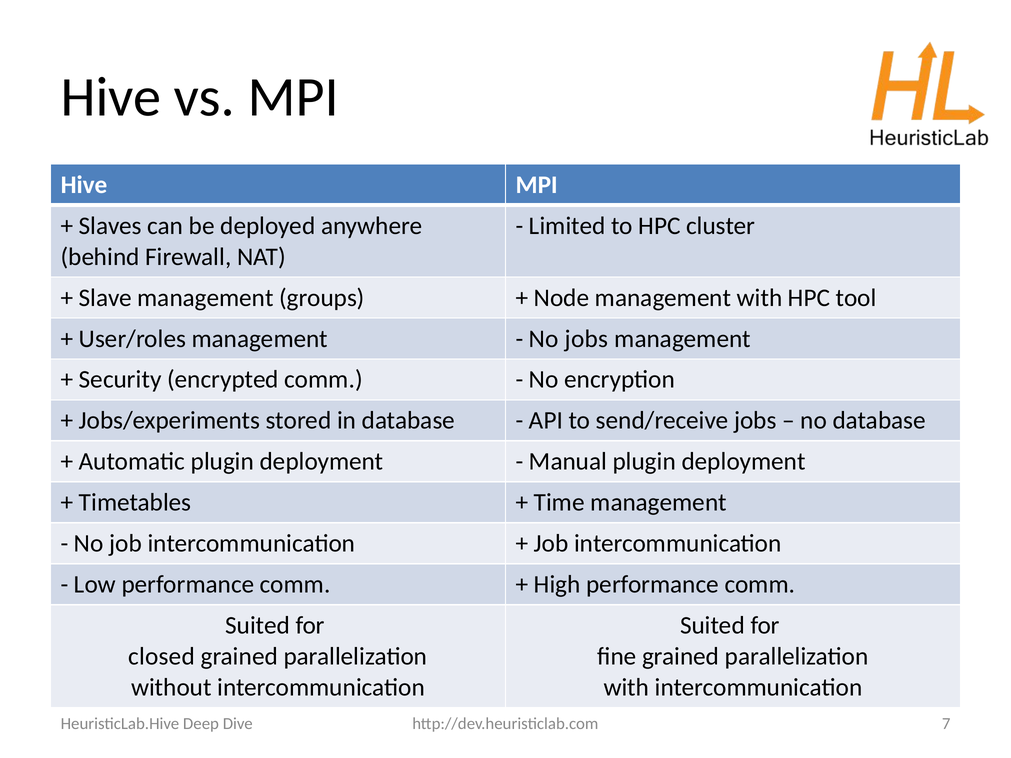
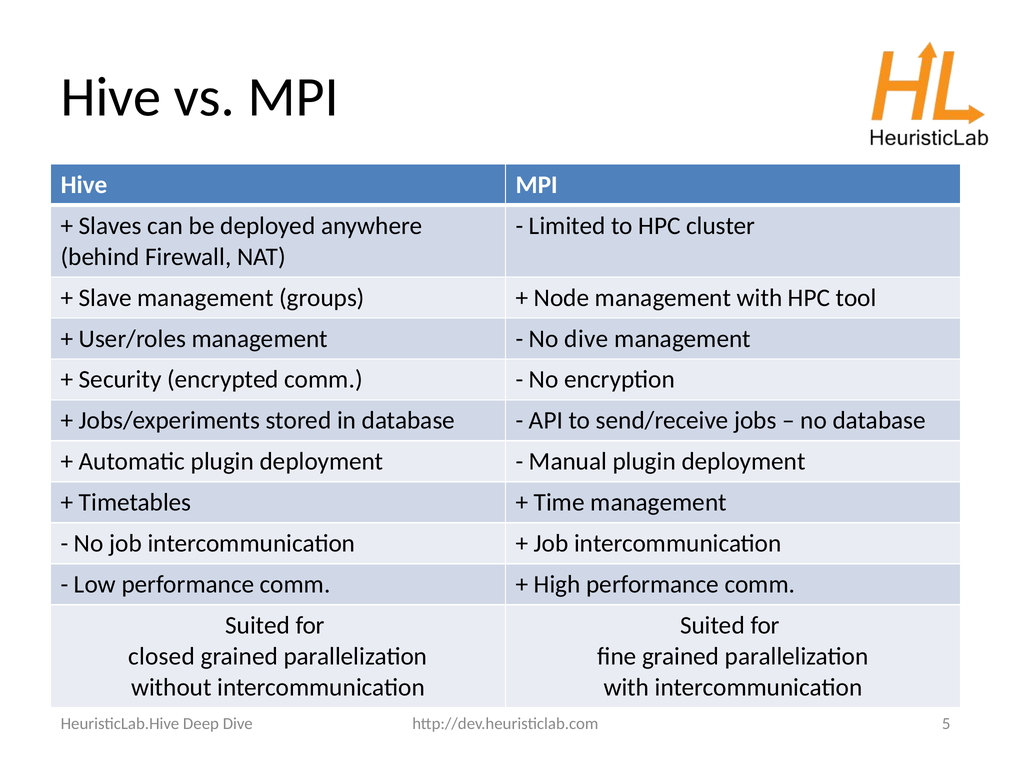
No jobs: jobs -> dive (586, 339)
7: 7 -> 5 (946, 724)
